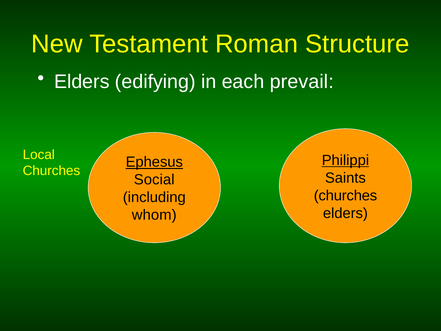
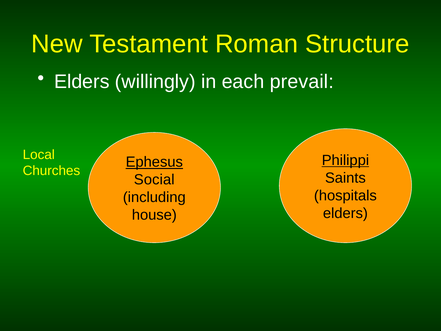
edifying: edifying -> willingly (155, 81)
churches: churches -> hospitals (345, 195)
whom: whom -> house (154, 215)
